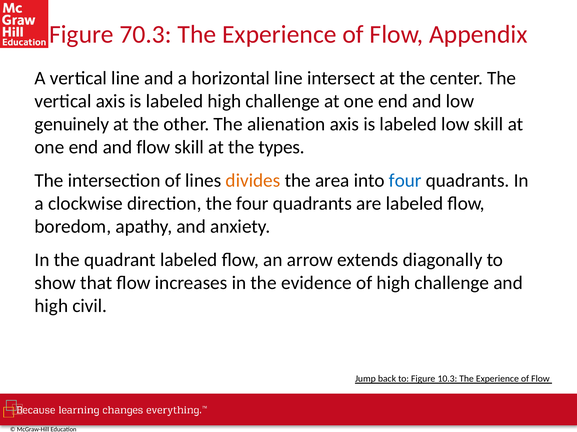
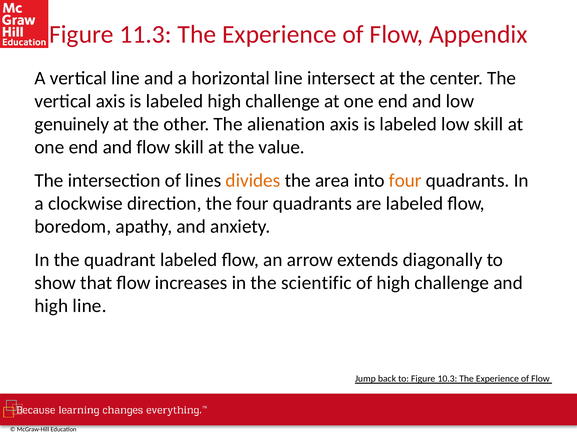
70.3: 70.3 -> 11.3 (146, 34)
types: types -> value (282, 147)
four colour: blue -> orange (405, 181)
evidence: evidence -> scientific (316, 283)
high civil: civil -> line (90, 306)
